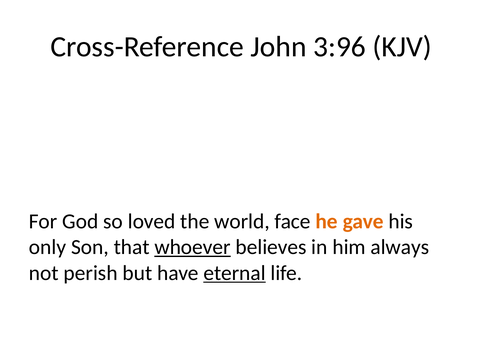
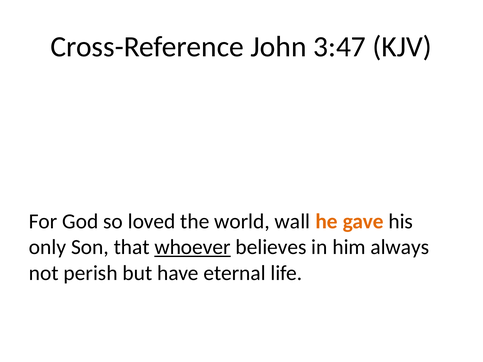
3:96: 3:96 -> 3:47 (340, 47)
face: face -> wall (292, 222)
eternal underline: present -> none (234, 273)
